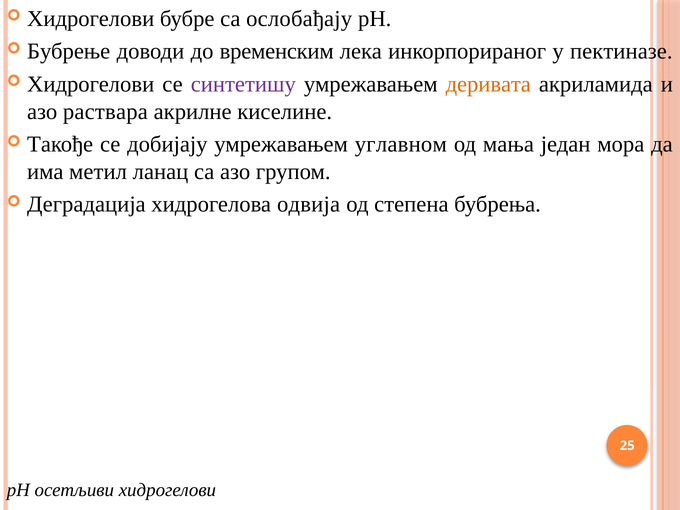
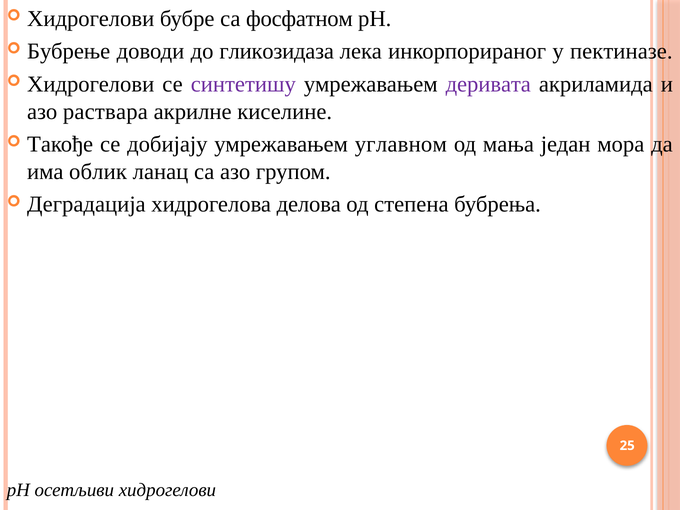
ослобађају: ослобађају -> фосфатном (299, 19)
временским: временским -> гликозидаза (277, 51)
деривата colour: orange -> purple (488, 84)
метил: метил -> облик (98, 172)
одвија: одвија -> делова (309, 204)
